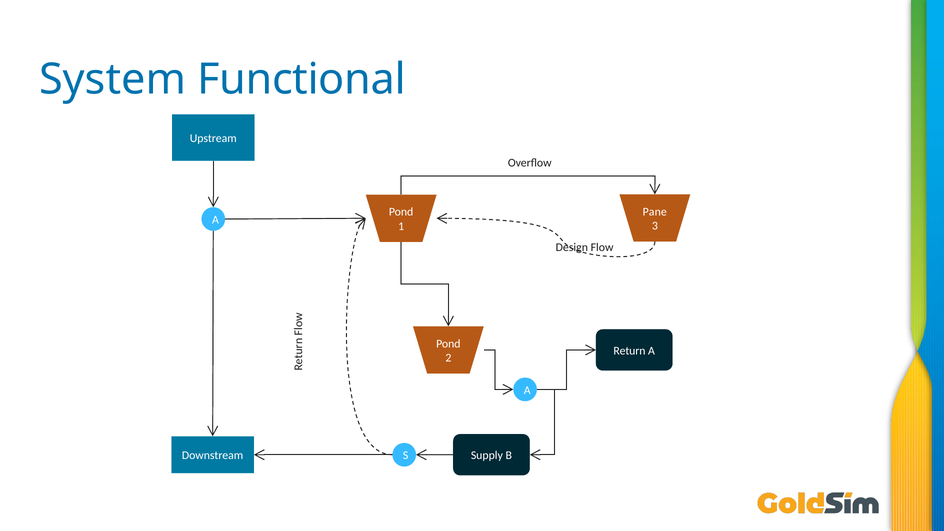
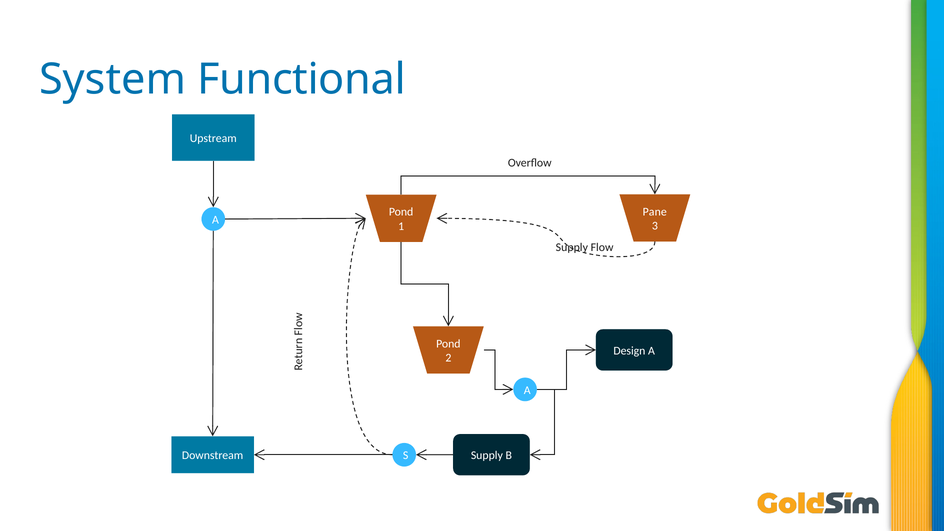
Design: Design -> Supply (572, 247)
Return: Return -> Design (629, 351)
